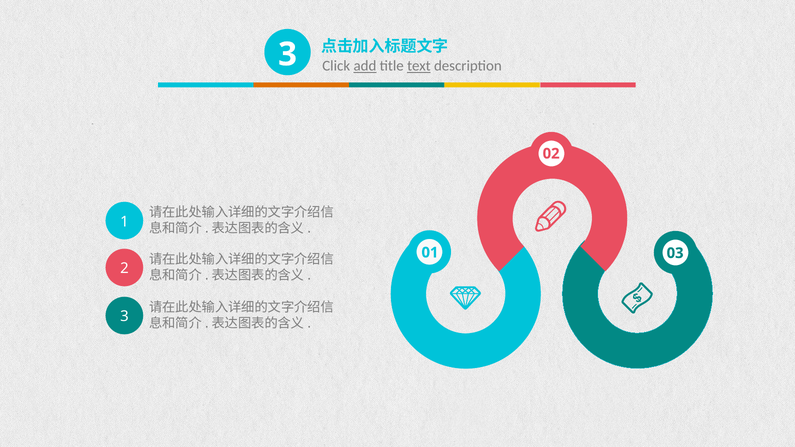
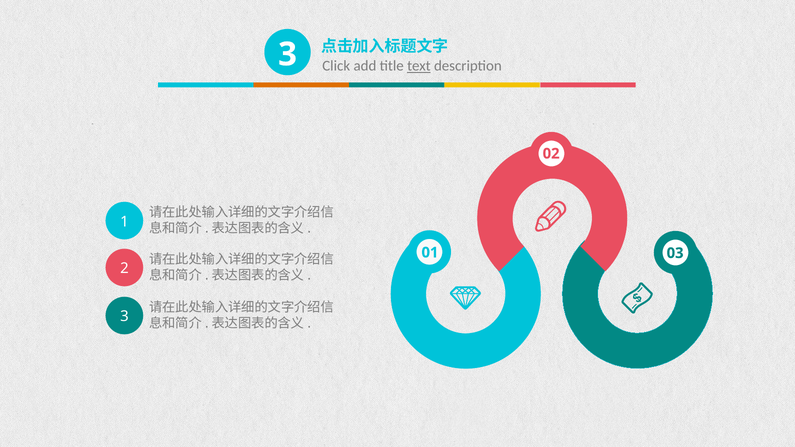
add underline: present -> none (365, 66)
